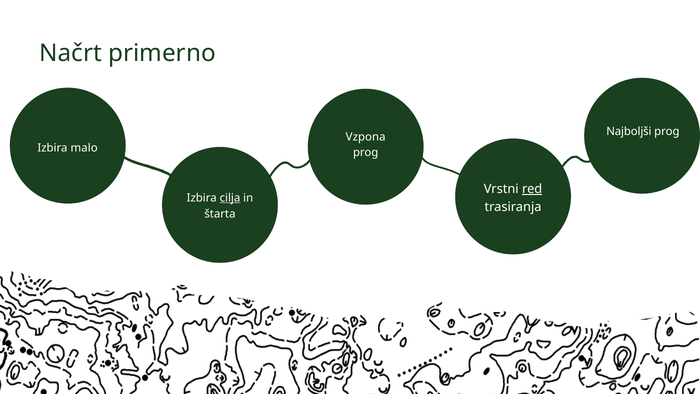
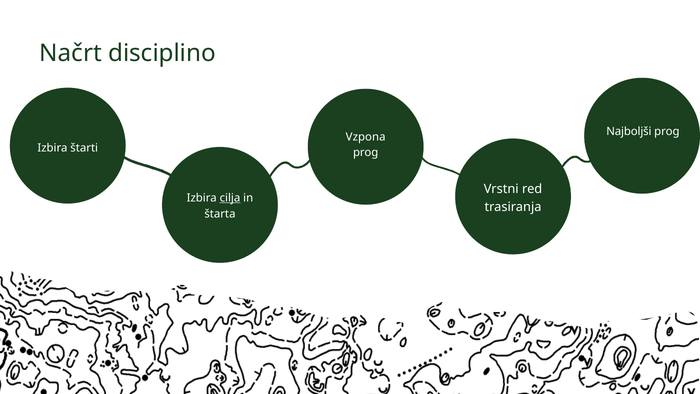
primerno: primerno -> disciplino (162, 53)
malo: malo -> štarti (84, 148)
red underline: present -> none (532, 189)
